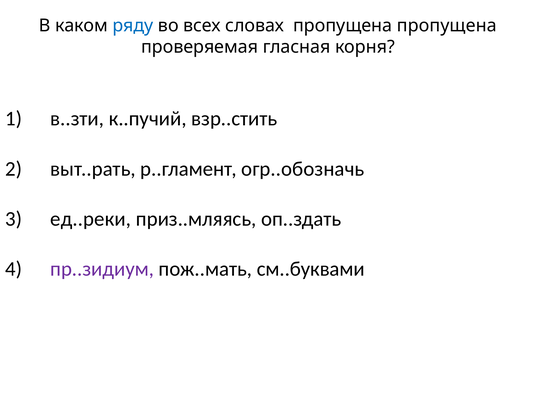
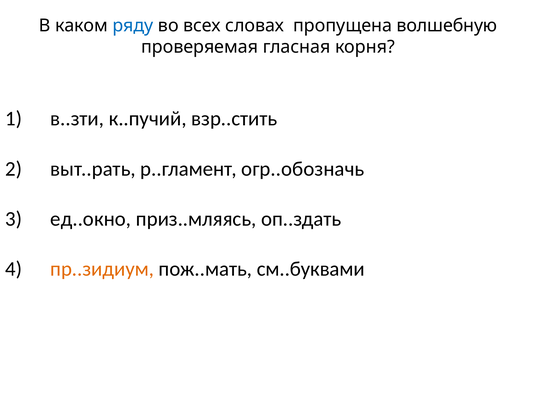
пропущена пропущена: пропущена -> волшебную (447, 26)
ед..реки: ед..реки -> ед..окно (91, 219)
пр..зидиум colour: purple -> orange (102, 269)
